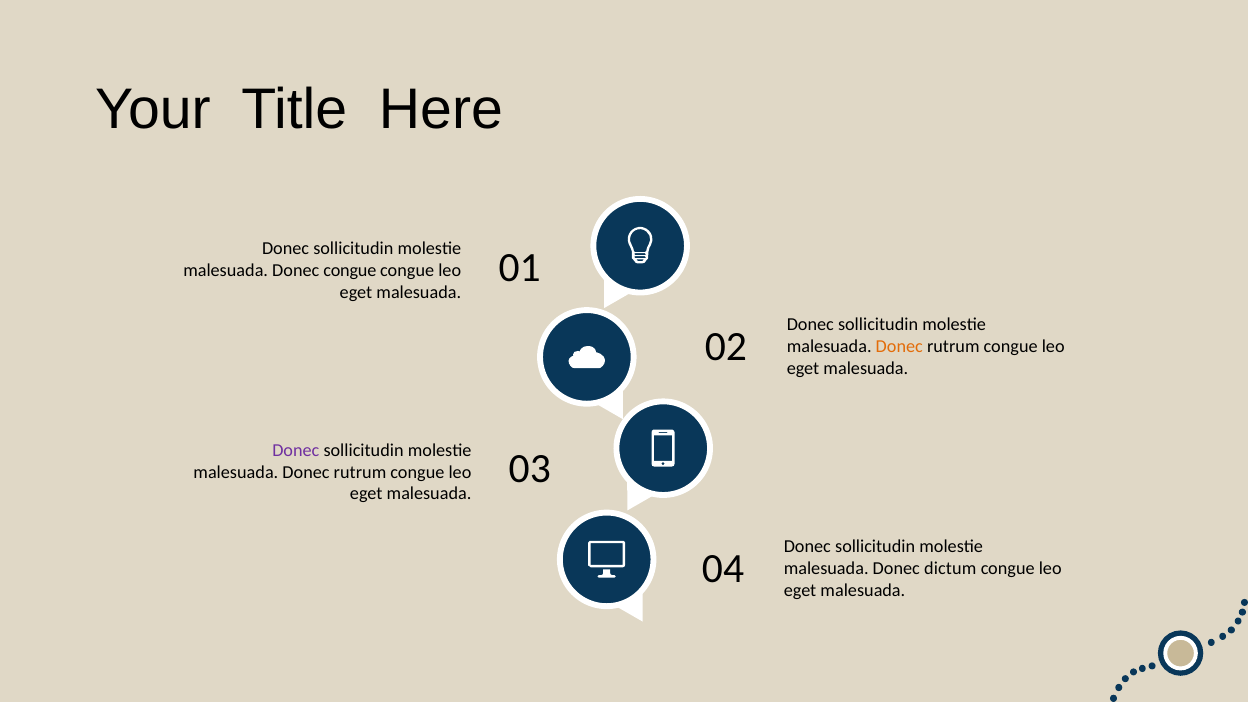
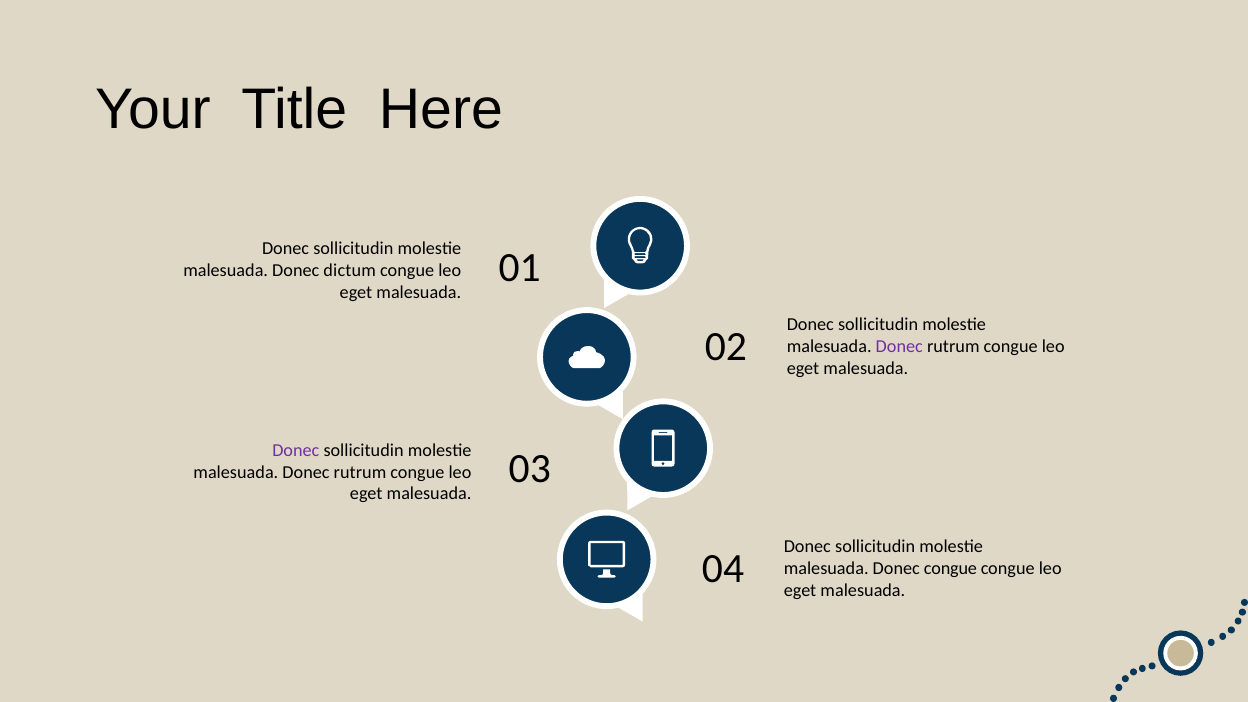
Donec congue: congue -> dictum (350, 270)
Donec colour: orange -> purple (899, 347)
Donec dictum: dictum -> congue (950, 568)
